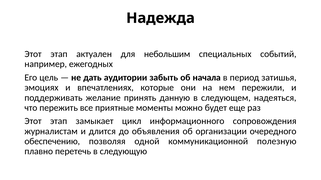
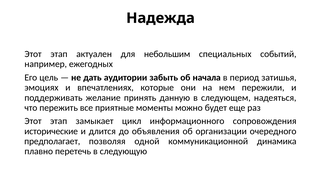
журналистам: журналистам -> исторические (51, 132)
обеспечению: обеспечению -> предполагает (52, 142)
полезную: полезную -> динамика (277, 142)
